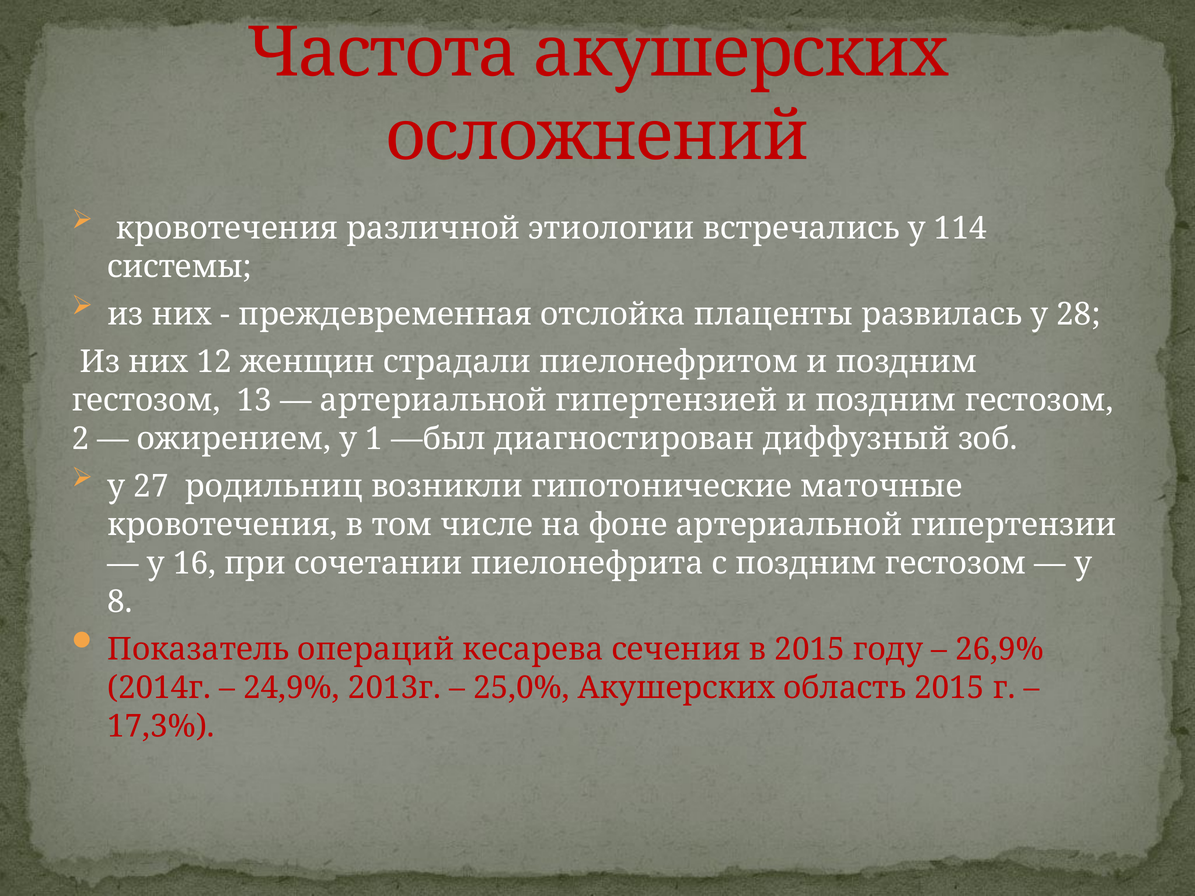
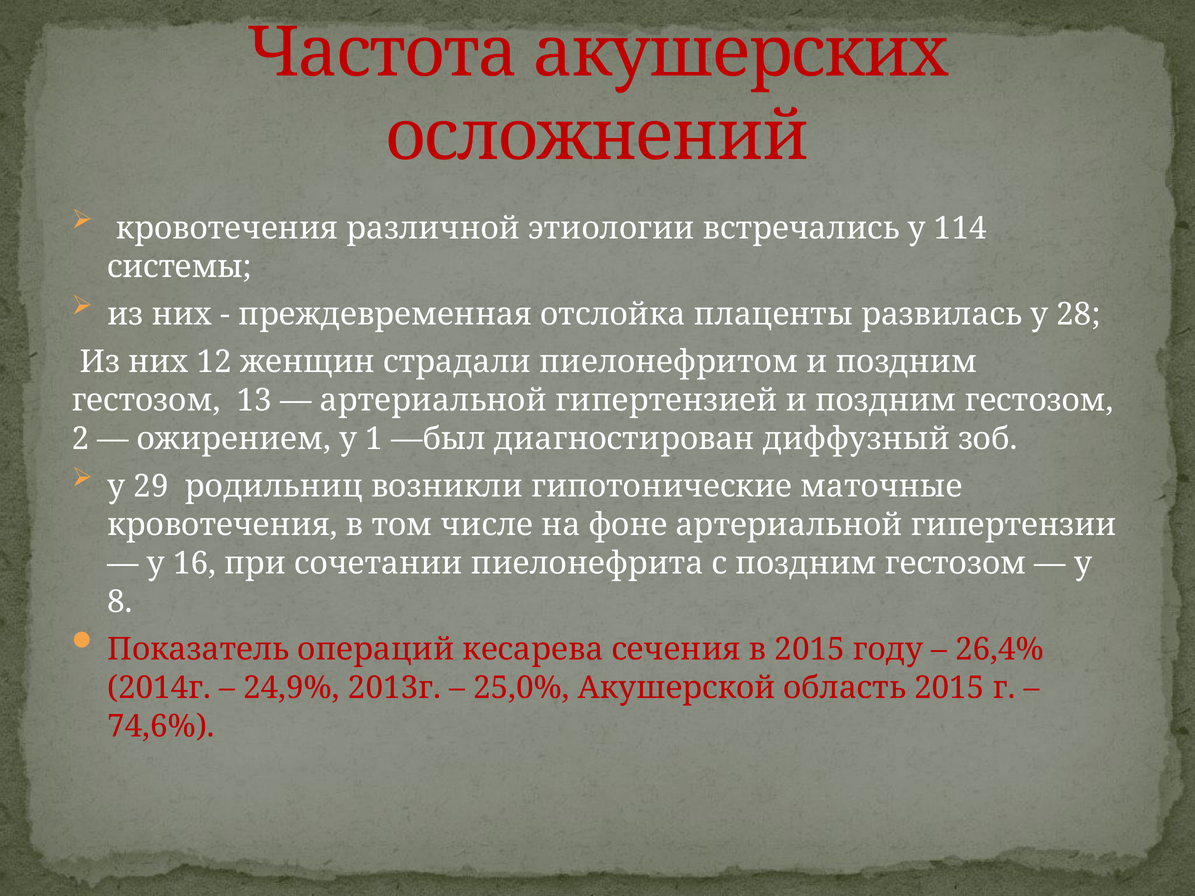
27: 27 -> 29 (151, 486)
26,9%: 26,9% -> 26,4% (1000, 649)
25,0% Акушерских: Акушерских -> Акушерской (677, 688)
17,3%: 17,3% -> 74,6% (161, 726)
